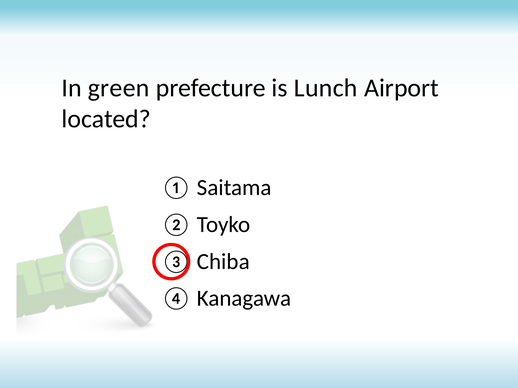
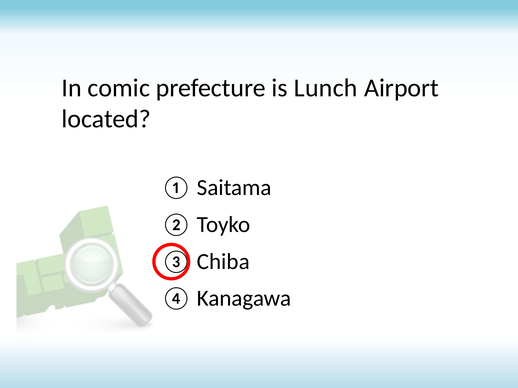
green: green -> comic (119, 88)
